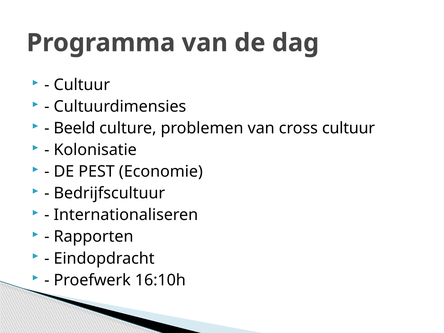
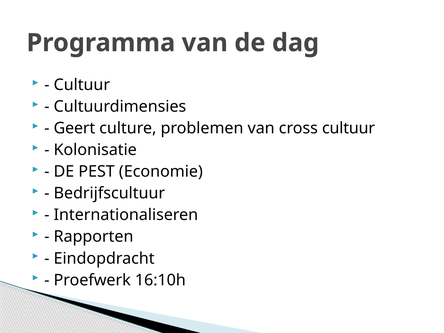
Beeld: Beeld -> Geert (74, 128)
